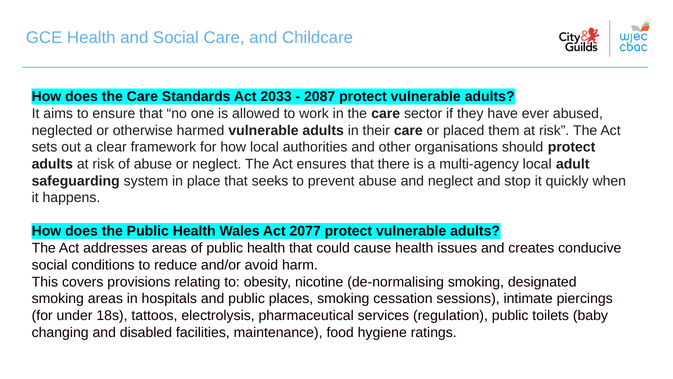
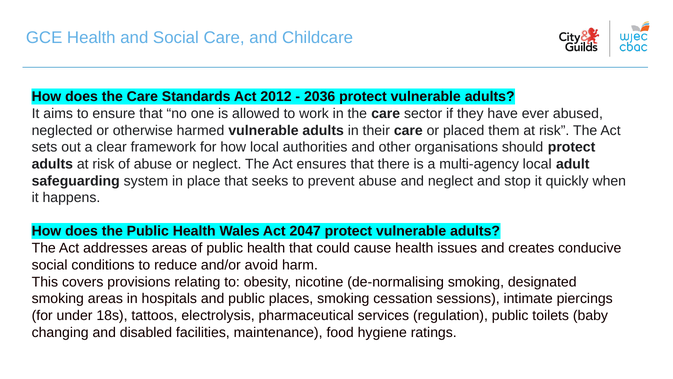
2033: 2033 -> 2012 (276, 97)
2087: 2087 -> 2036 (320, 97)
2077: 2077 -> 2047 (305, 231)
